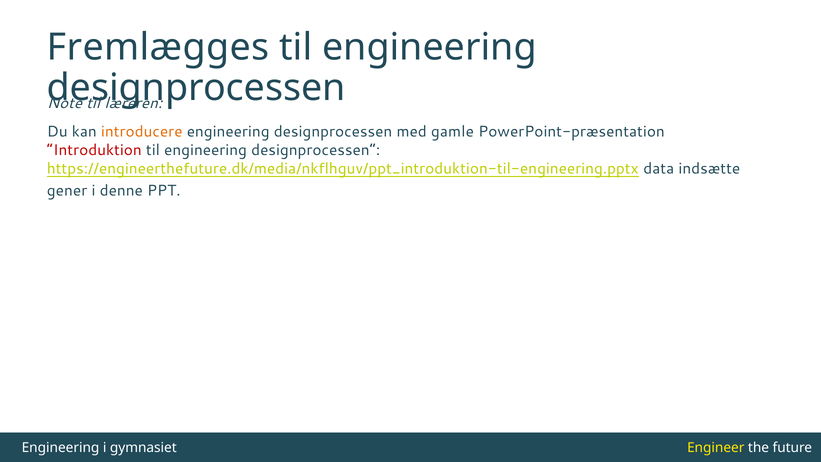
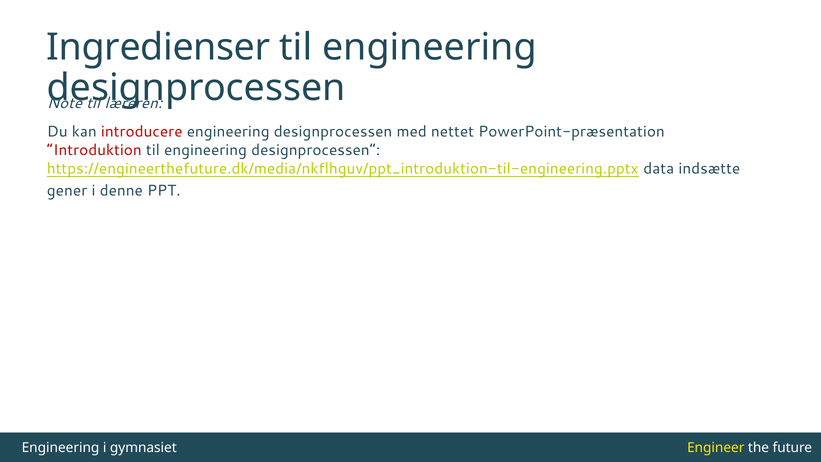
Fremlægges: Fremlægges -> Ingredienser (158, 47)
introducere colour: orange -> red (142, 132)
gamle: gamle -> nettet (452, 132)
